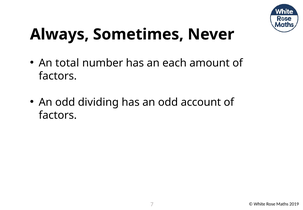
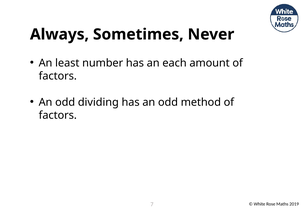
total: total -> least (67, 63)
account: account -> method (201, 102)
